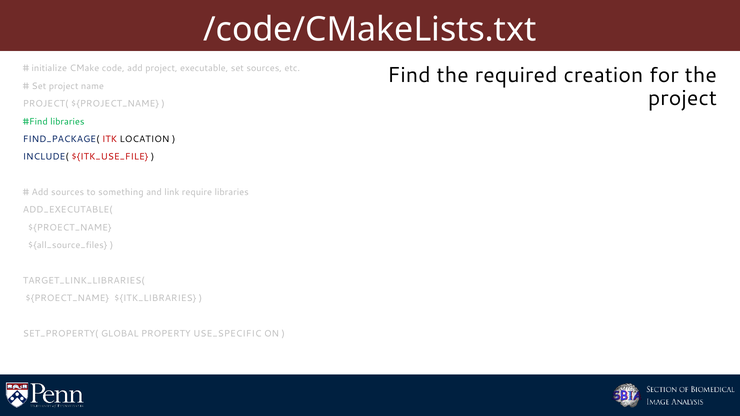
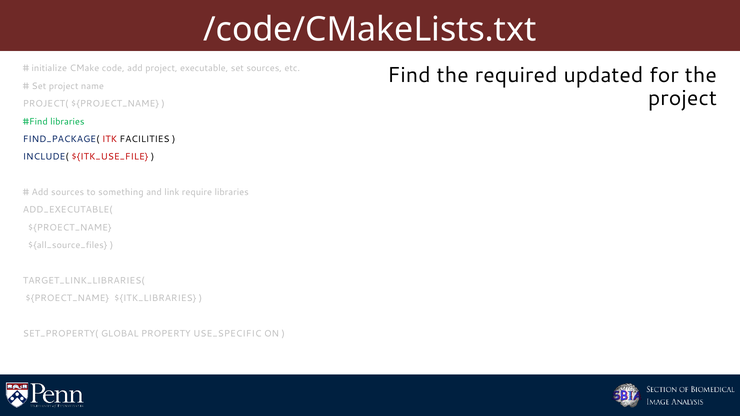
creation: creation -> updated (603, 75)
LOCATION: LOCATION -> FACILITIES (145, 139)
